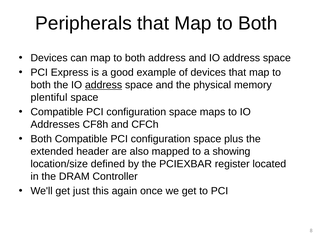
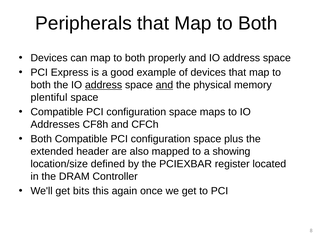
both address: address -> properly (167, 58)
and underline: none -> present (164, 85)
just: just -> bits (81, 192)
